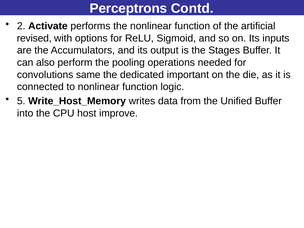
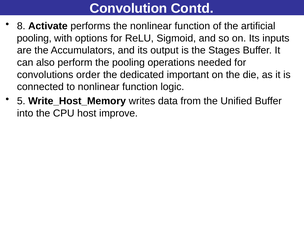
Perceptrons: Perceptrons -> Convolution (128, 9)
2: 2 -> 8 (21, 26)
revised: revised -> pooling (34, 38)
same: same -> order (88, 75)
